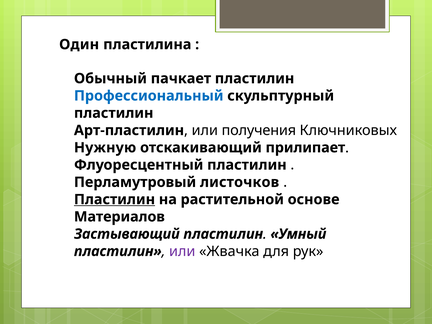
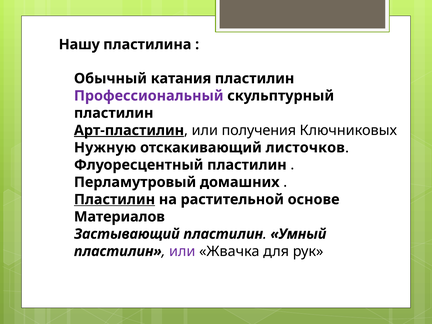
Один: Один -> Нашу (79, 44)
пачкает: пачкает -> катания (181, 78)
Профессиональный colour: blue -> purple (149, 96)
Арт-пластилин underline: none -> present (129, 130)
прилипает: прилипает -> листочков (305, 148)
листочков: листочков -> домашних (240, 182)
